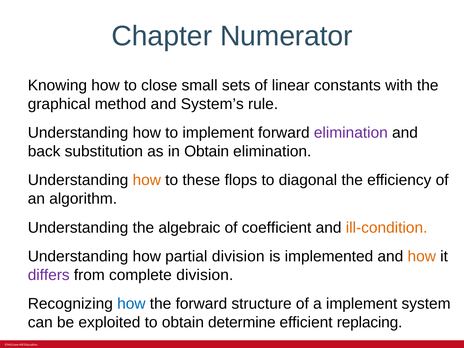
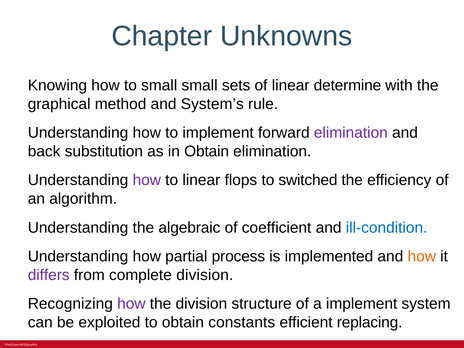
Numerator: Numerator -> Unknowns (286, 36)
to close: close -> small (159, 85)
constants: constants -> determine (347, 85)
how colour: orange -> purple (147, 180)
to these: these -> linear (201, 180)
diagonal: diagonal -> switched (308, 180)
ill-condition colour: orange -> blue (387, 228)
partial division: division -> process (238, 256)
how colour: blue -> purple (131, 304)
the forward: forward -> division (201, 304)
determine: determine -> constants (242, 322)
